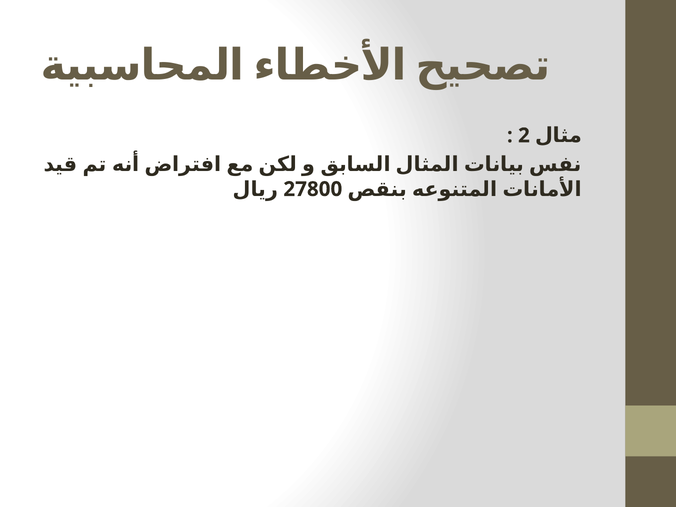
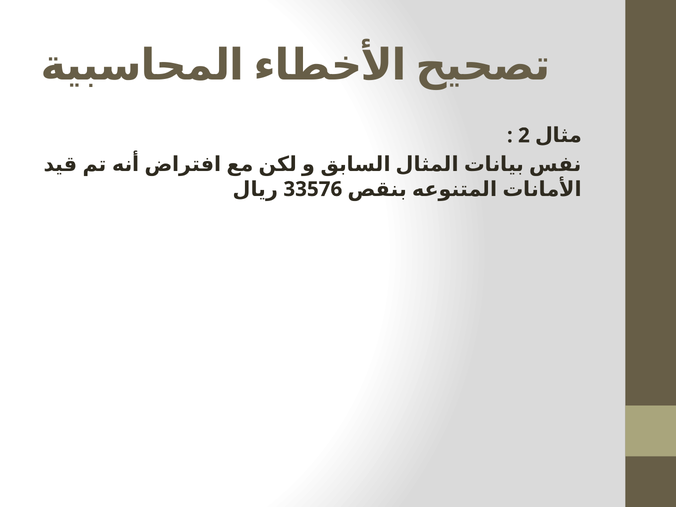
27800: 27800 -> 33576 (313, 189)
